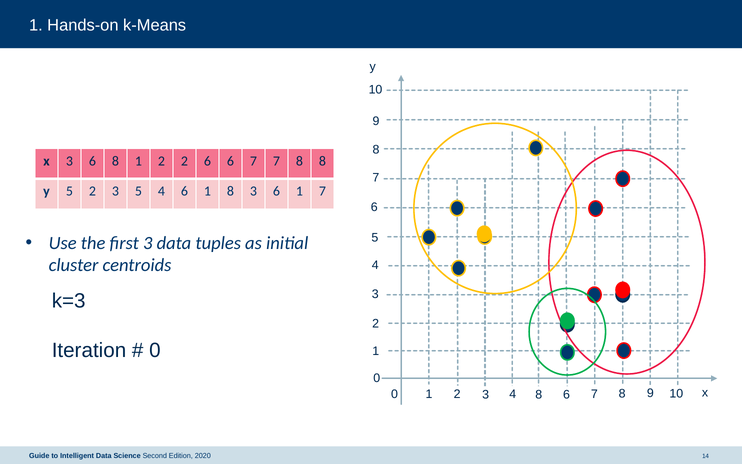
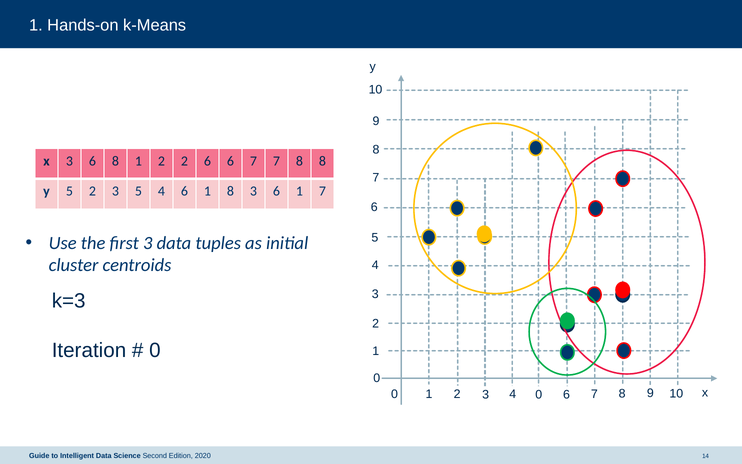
4 8: 8 -> 0 (539, 394)
